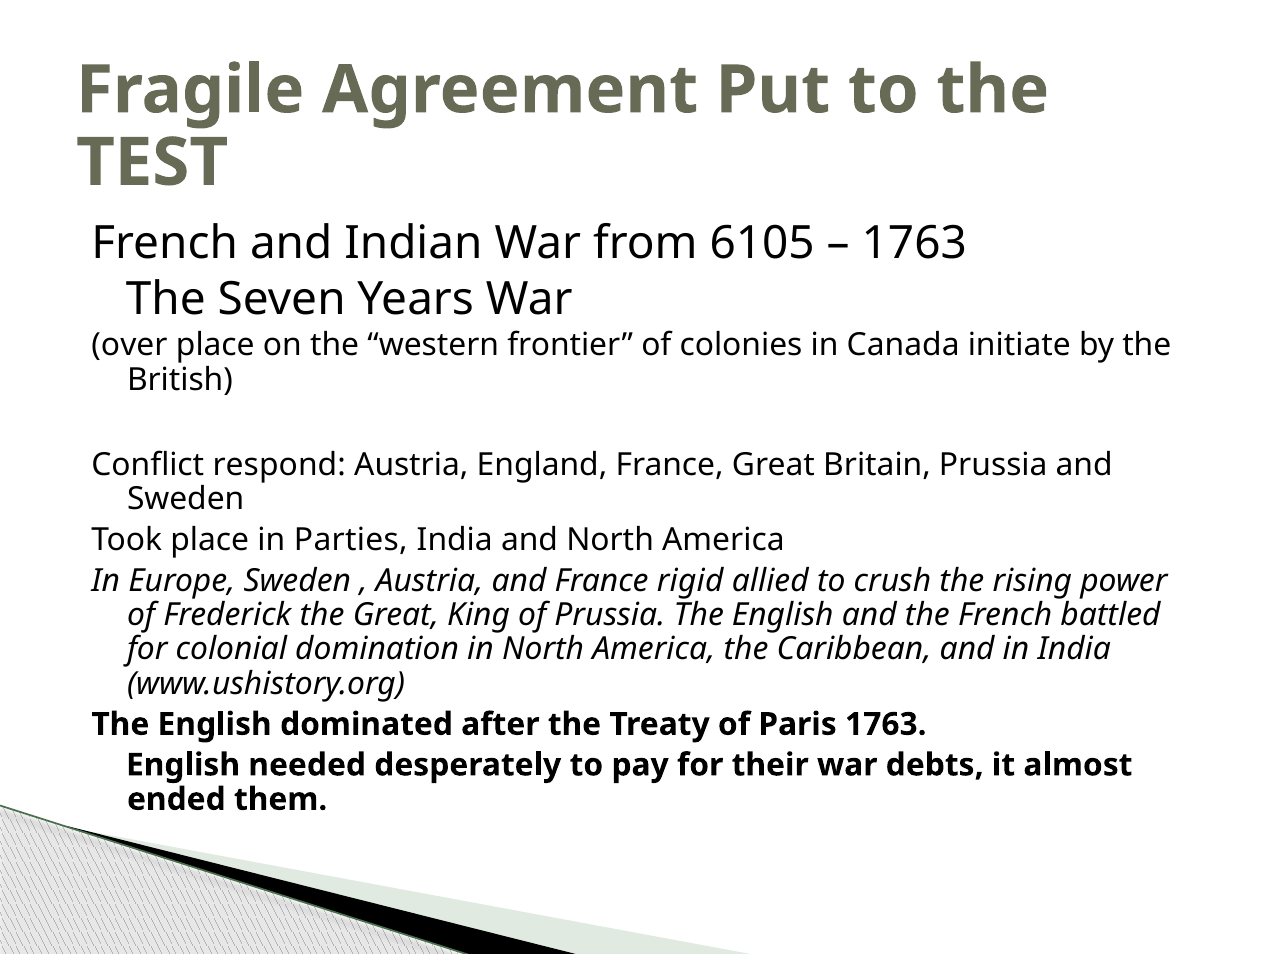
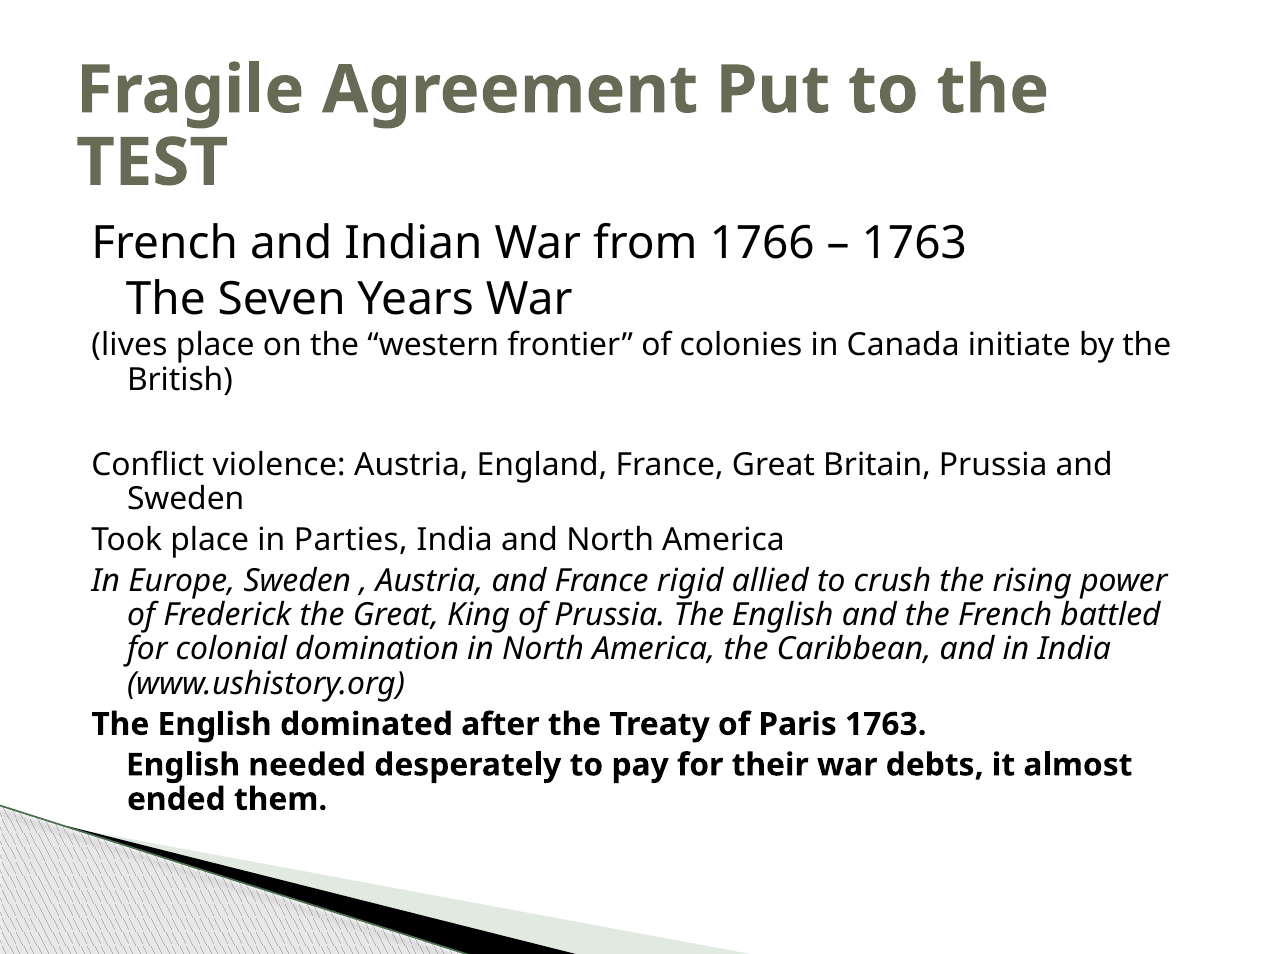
6105: 6105 -> 1766 (762, 243)
over: over -> lives (129, 345)
respond: respond -> violence (279, 465)
